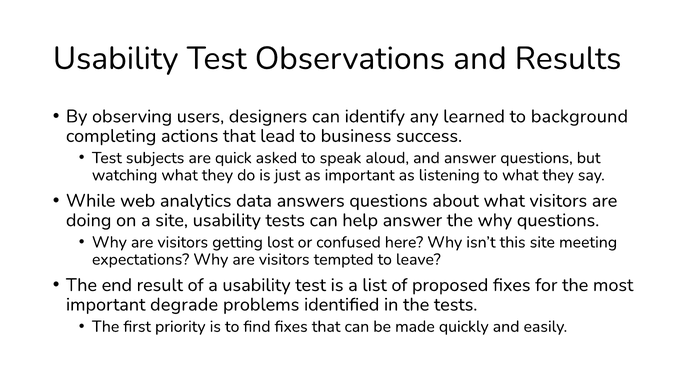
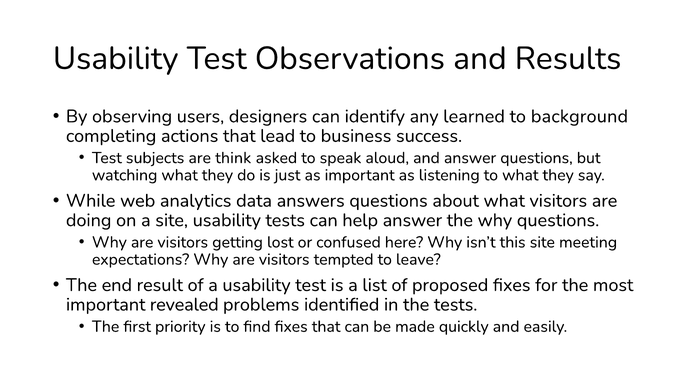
quick: quick -> think (233, 158)
degrade: degrade -> revealed (184, 304)
